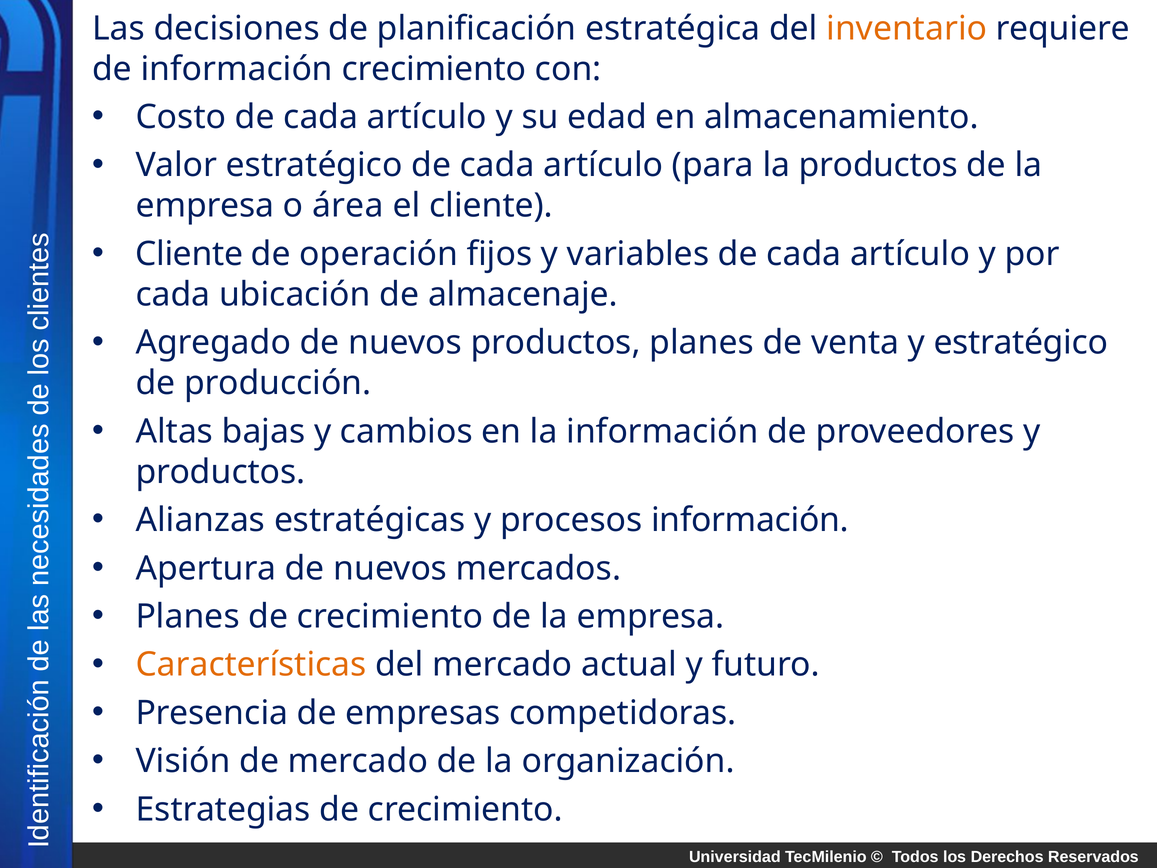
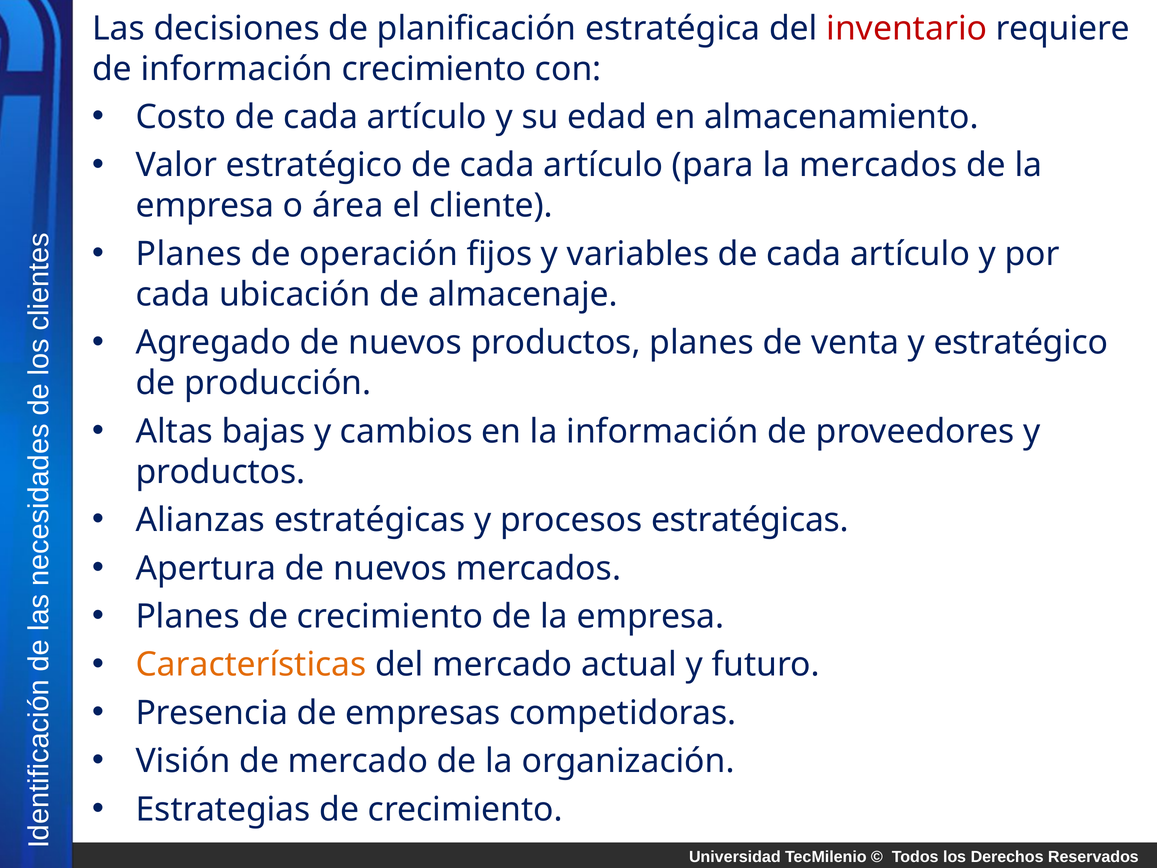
inventario colour: orange -> red (907, 28)
la productos: productos -> mercados (878, 165)
Cliente: Cliente -> Planes (189, 254)
procesos información: información -> estratégicas (750, 520)
